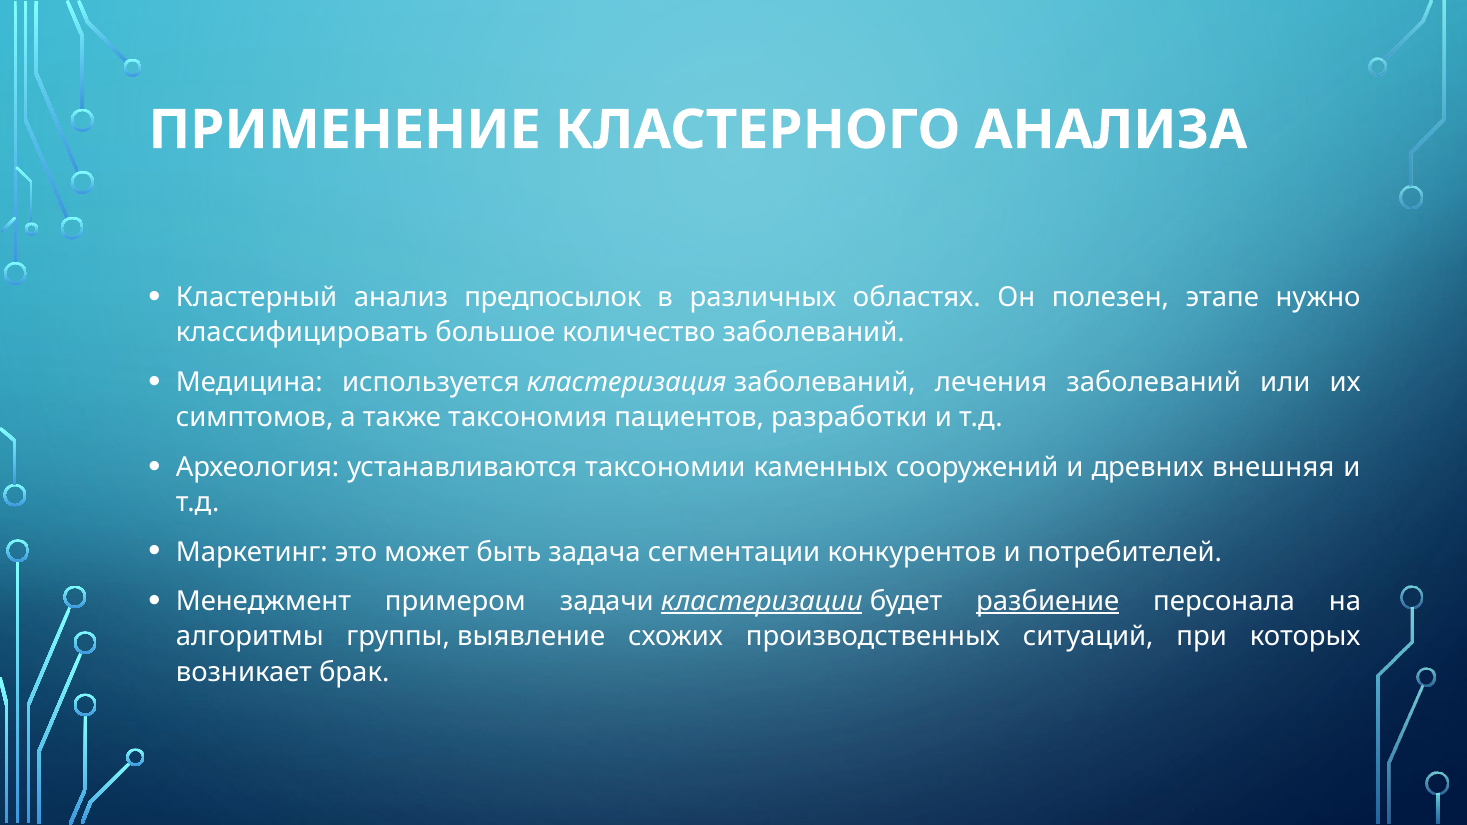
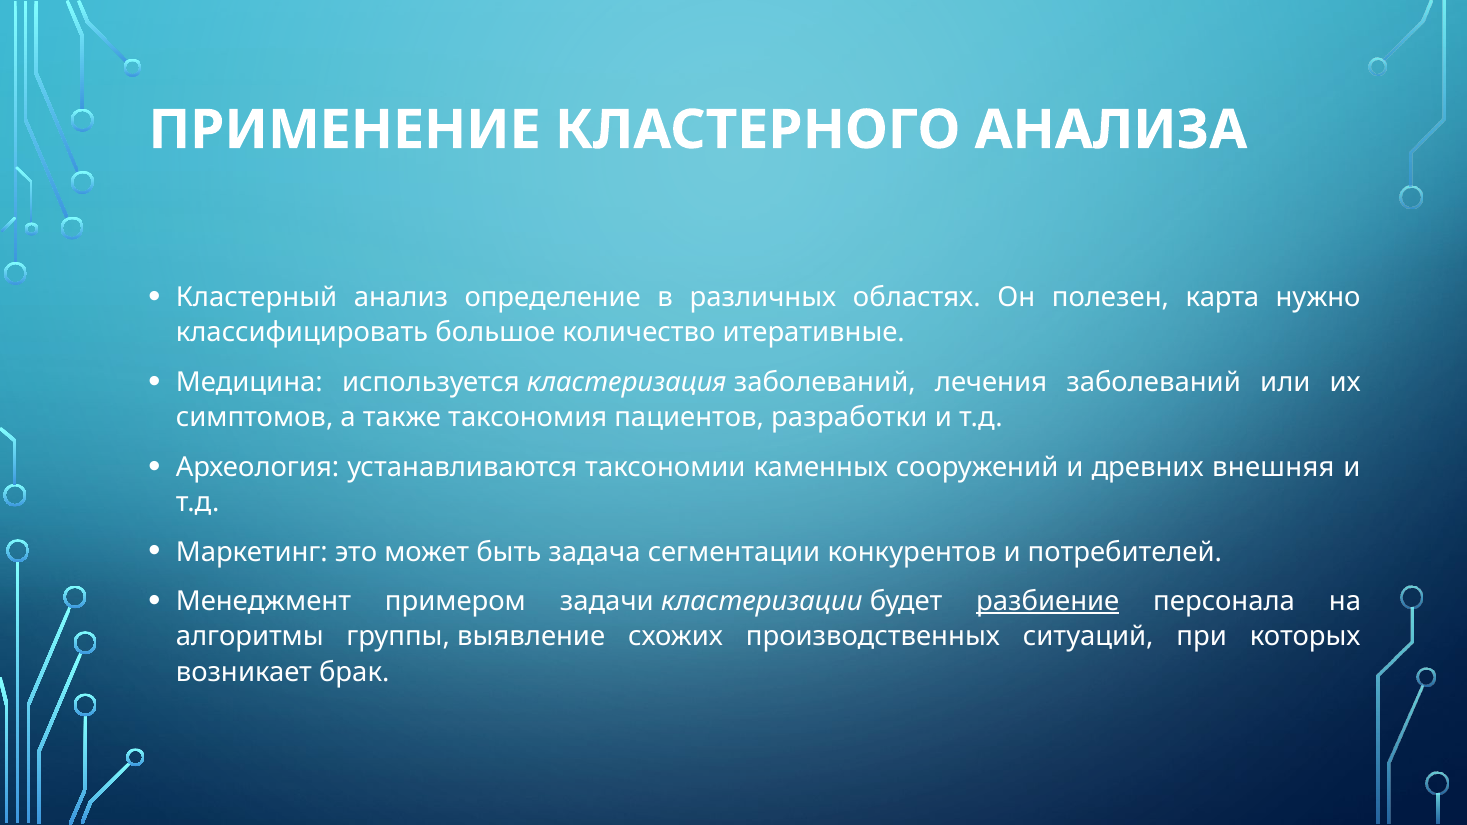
предпосылок: предпосылок -> определение (553, 297)
этапе: этапе -> карта (1222, 297)
количество заболеваний: заболеваний -> итеративные (814, 333)
кластеризации underline: present -> none (762, 601)
